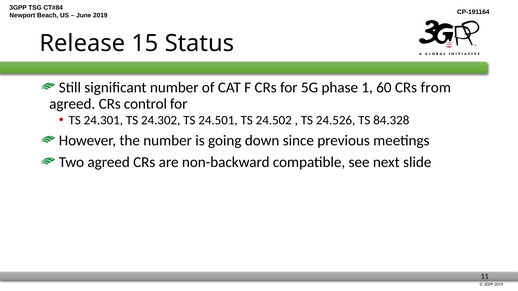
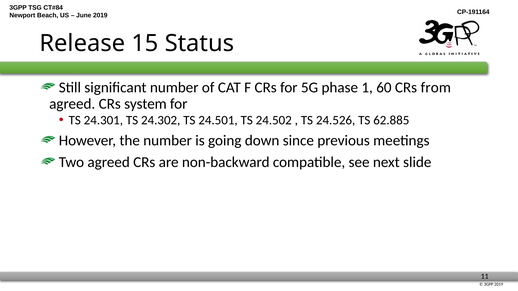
control: control -> system (145, 104)
84.328: 84.328 -> 62.885 (391, 121)
